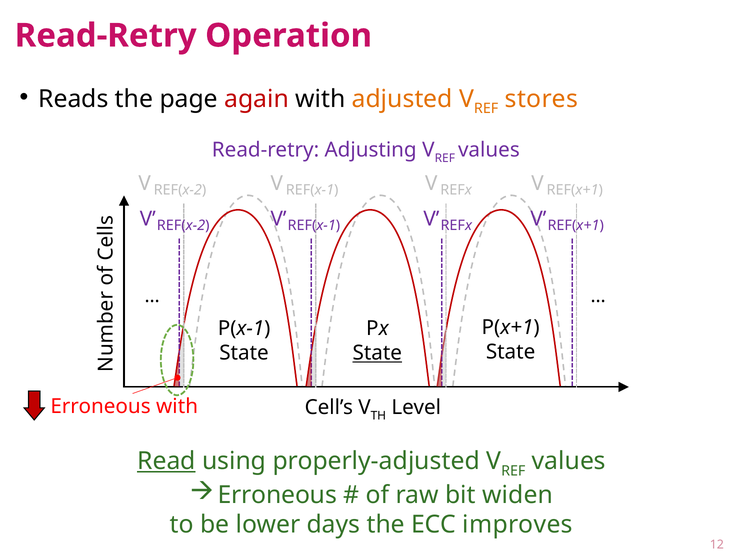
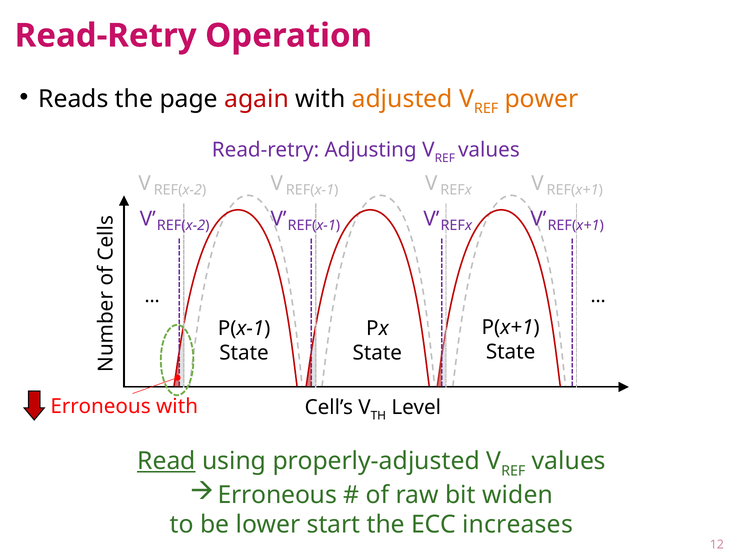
stores: stores -> power (542, 99)
State underline: present -> none (377, 353)
days: days -> start (334, 524)
improves: improves -> increases (518, 524)
